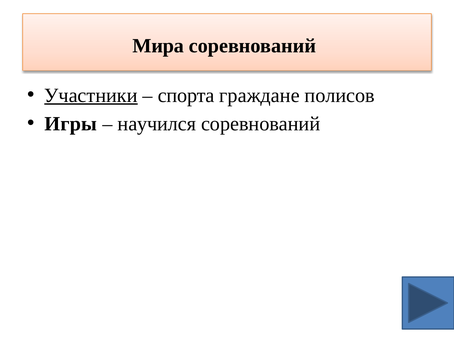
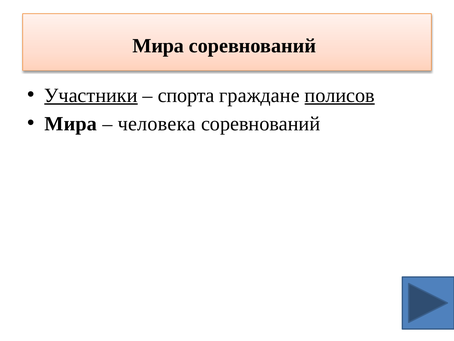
полисов underline: none -> present (340, 95)
Игры: Игры -> Мира (71, 123)
научился: научился -> человека (157, 123)
